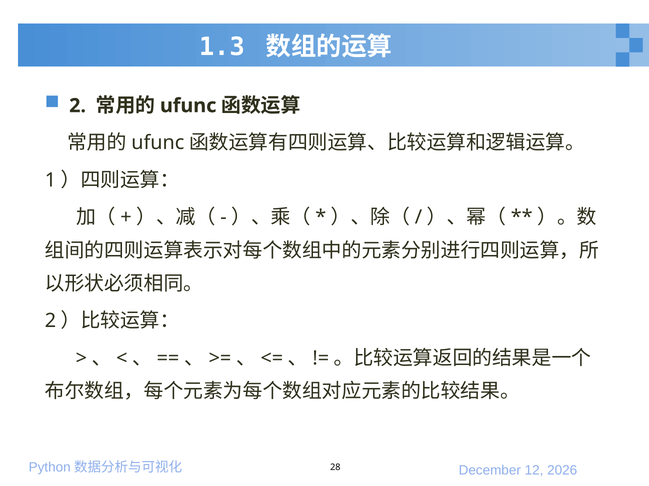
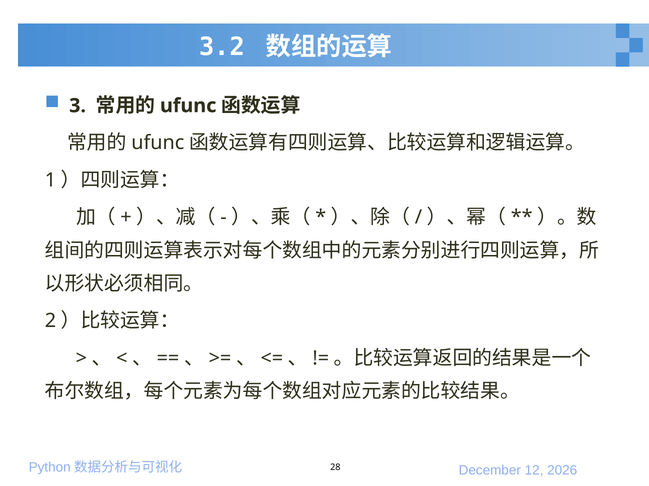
1.3: 1.3 -> 3.2 (222, 47)
2: 2 -> 3 (78, 106)
